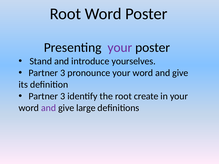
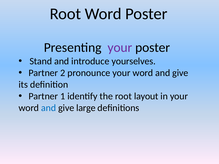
3: 3 -> 2 (63, 73)
3: 3 -> 1 (63, 96)
create: create -> layout (146, 96)
and colour: purple -> blue (49, 108)
